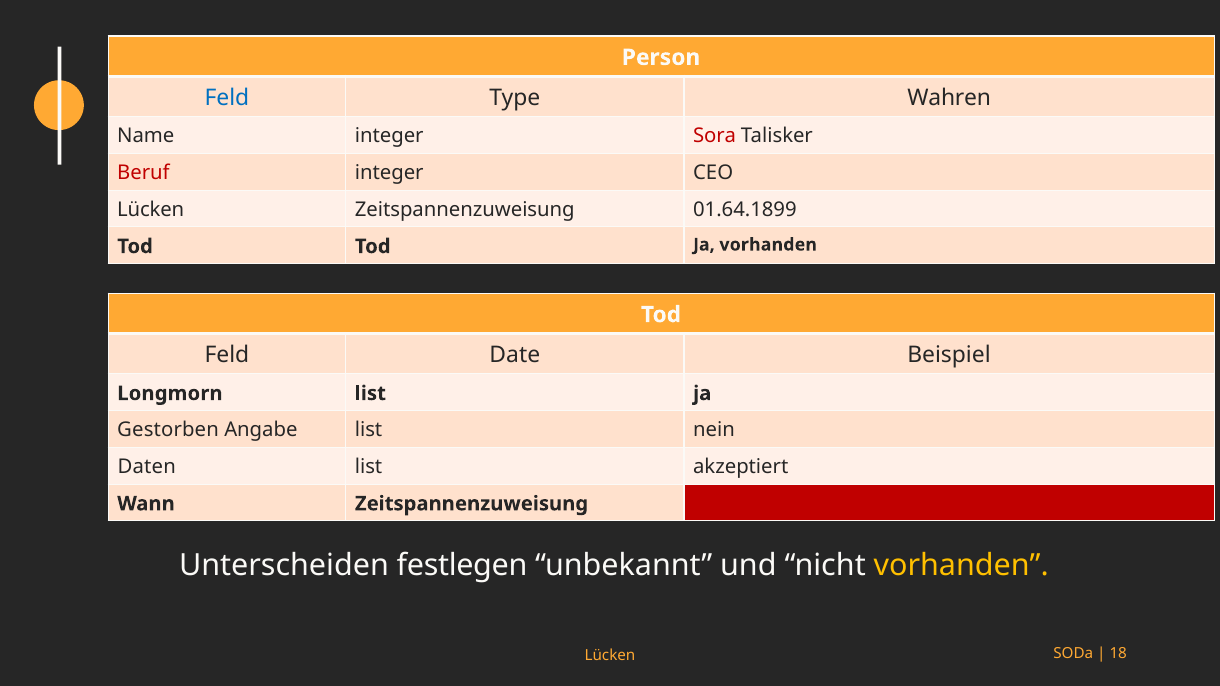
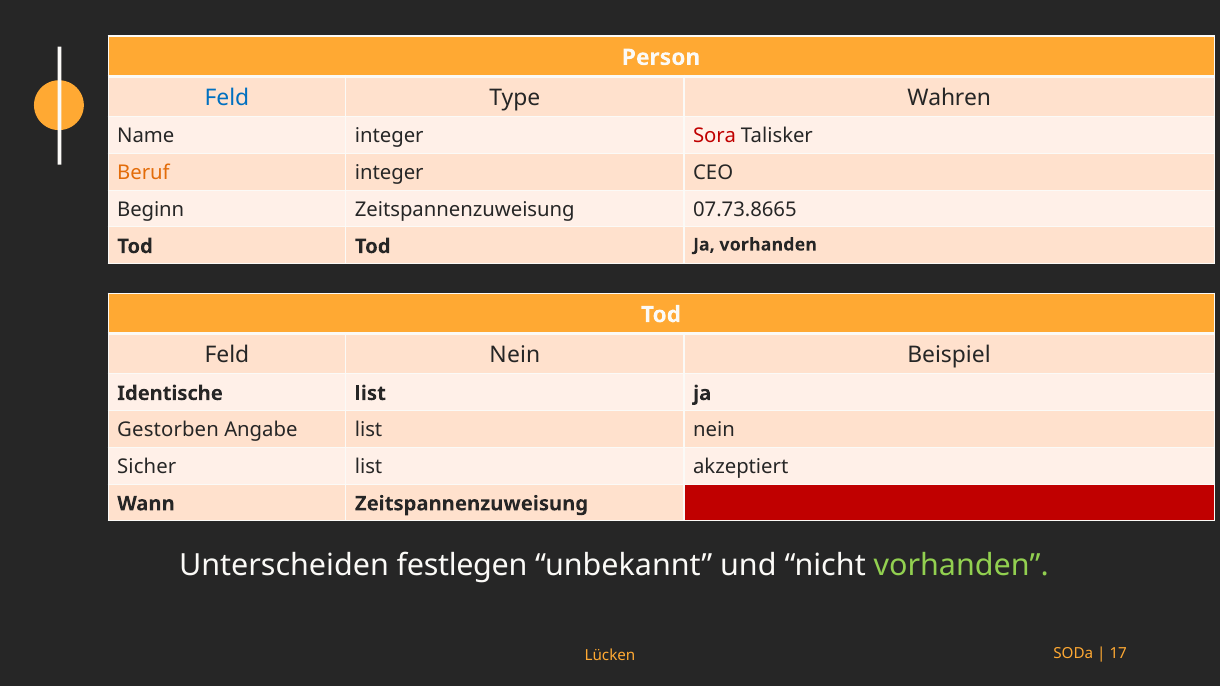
Beruf colour: red -> orange (143, 173)
Lücken: Lücken -> Beginn (151, 210)
01.64.1899: 01.64.1899 -> 07.73.8665 (745, 210)
Feld Date: Date -> Nein (515, 355)
Longmorn: Longmorn -> Identische (170, 394)
Daten: Daten -> Sicher (147, 467)
vorhanden colour: yellow -> light green (961, 565)
18: 18 -> 17 (1118, 654)
